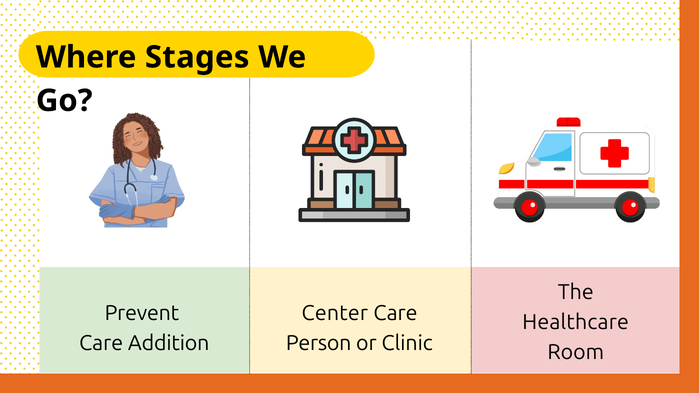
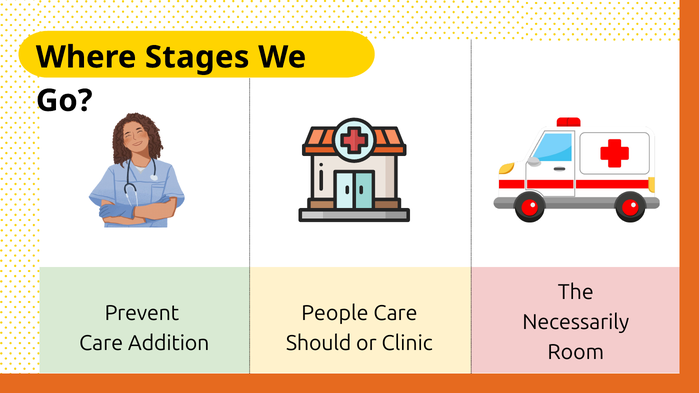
Center: Center -> People (335, 313)
Healthcare: Healthcare -> Necessarily (576, 322)
Person: Person -> Should (319, 343)
